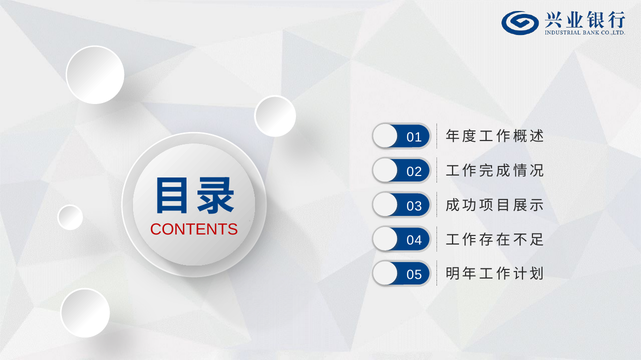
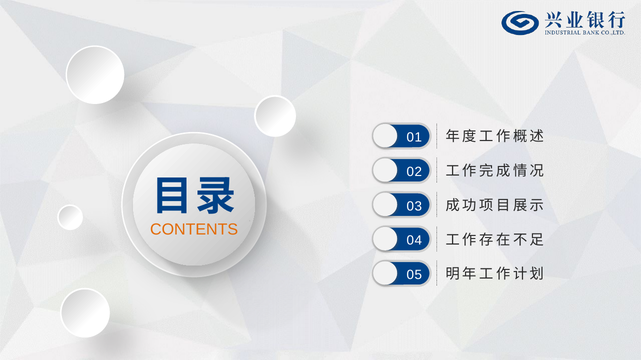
CONTENTS colour: red -> orange (194, 230)
